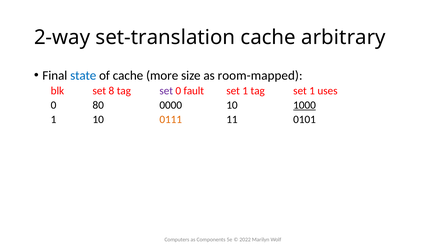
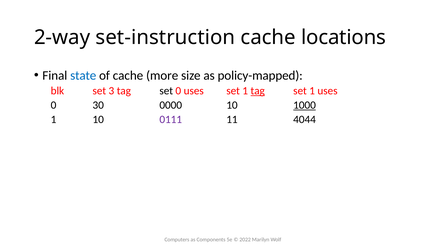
set-translation: set-translation -> set-instruction (165, 37)
arbitrary: arbitrary -> locations (344, 37)
room-mapped: room-mapped -> policy-mapped (260, 75)
8: 8 -> 3 (111, 91)
set colour: purple -> black (166, 91)
0 fault: fault -> uses (194, 91)
tag underline: none -> present (258, 91)
80: 80 -> 30 (98, 105)
0111 colour: orange -> purple (171, 119)
0101: 0101 -> 4044 (305, 119)
